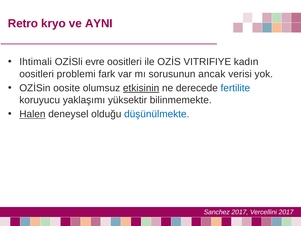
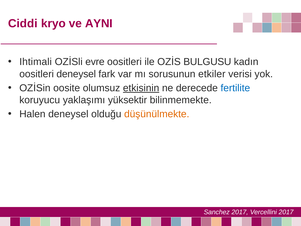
Retro: Retro -> Ciddi (23, 23)
VITRIFIYE: VITRIFIYE -> BULGUSU (207, 62)
oositleri problemi: problemi -> deneysel (76, 74)
ancak: ancak -> etkiler (212, 74)
Halen underline: present -> none (32, 114)
düşünülmekte colour: blue -> orange (157, 114)
